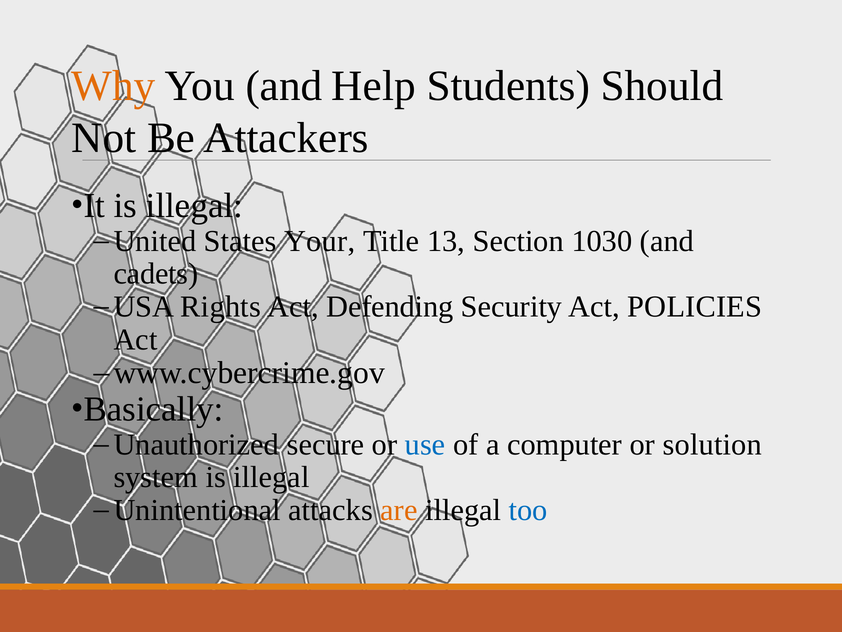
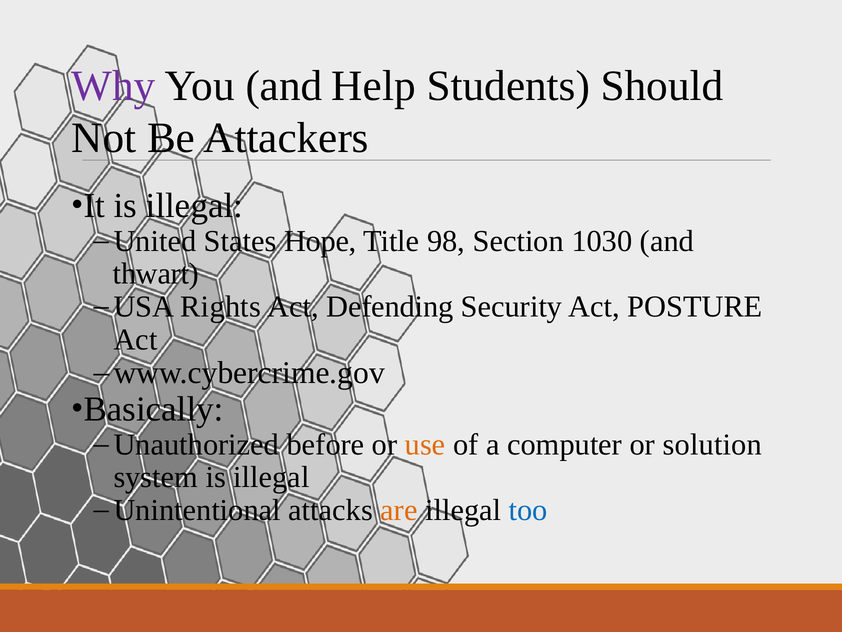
Why colour: orange -> purple (113, 86)
Your: Your -> Hope (320, 241)
13: 13 -> 98 (446, 241)
cadets: cadets -> thwart (156, 274)
POLICIES: POLICIES -> POSTURE (695, 306)
secure: secure -> before (326, 444)
use colour: blue -> orange (425, 444)
